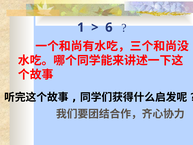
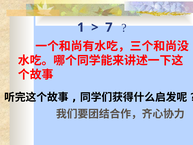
6: 6 -> 7 (109, 27)
